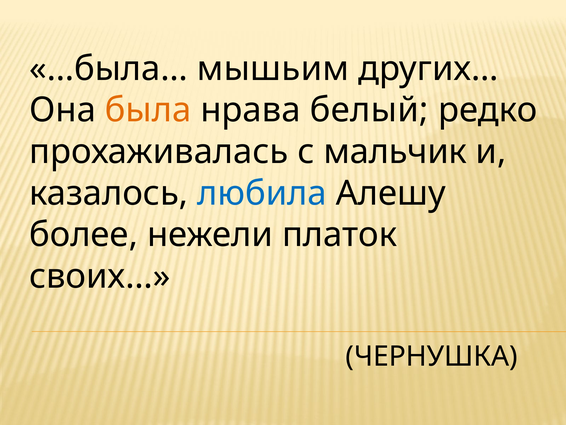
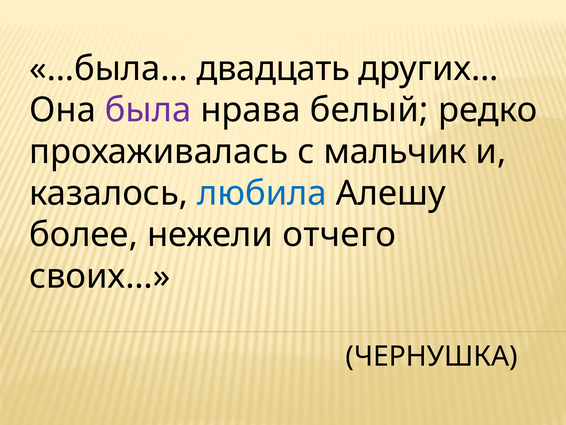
мышьим: мышьим -> двадцать (273, 69)
была colour: orange -> purple (148, 110)
платок: платок -> отчего (339, 235)
